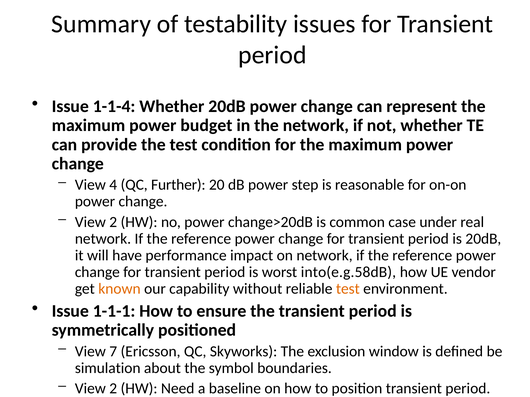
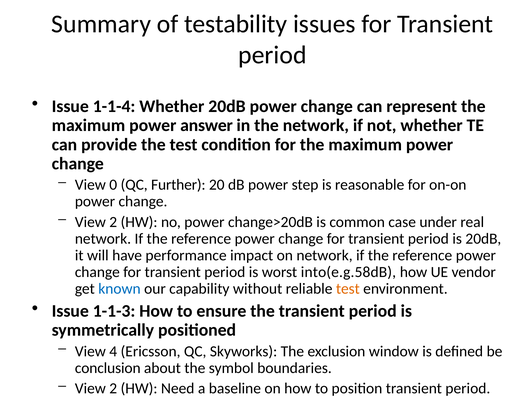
budget: budget -> answer (207, 126)
4: 4 -> 0 (113, 185)
known colour: orange -> blue (119, 289)
1-1-1: 1-1-1 -> 1-1-3 (114, 311)
7: 7 -> 4 (113, 352)
simulation: simulation -> conclusion (108, 368)
